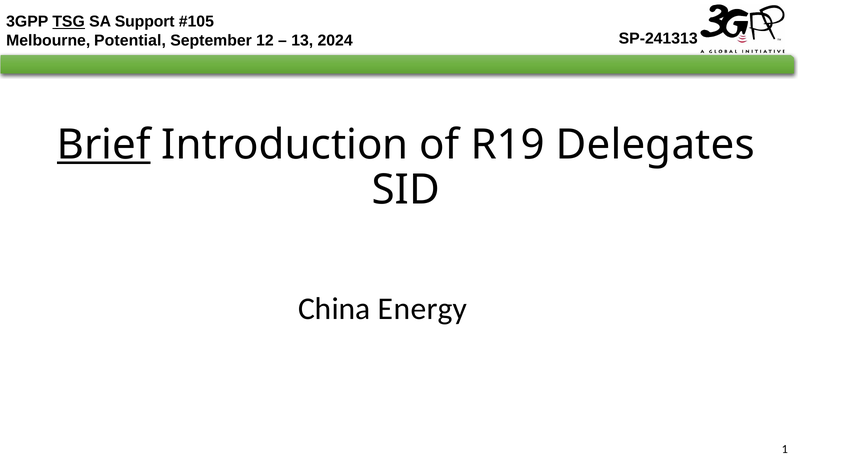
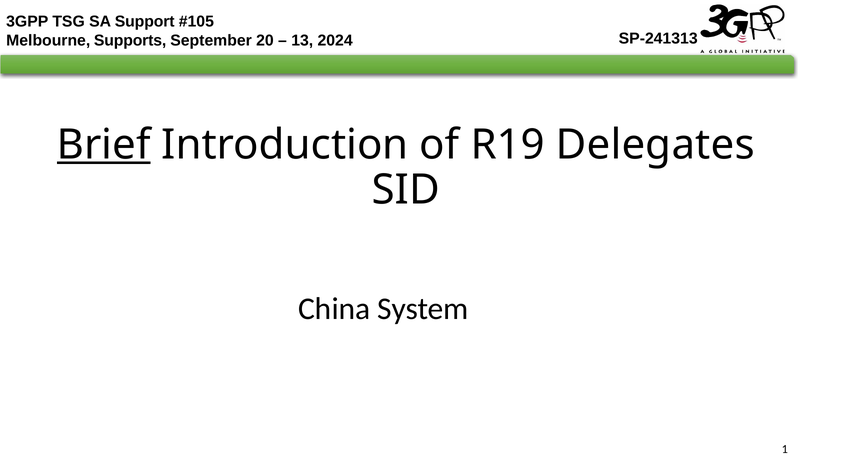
TSG underline: present -> none (69, 22)
Potential: Potential -> Supports (130, 41)
12: 12 -> 20 (265, 41)
Energy: Energy -> System (423, 309)
